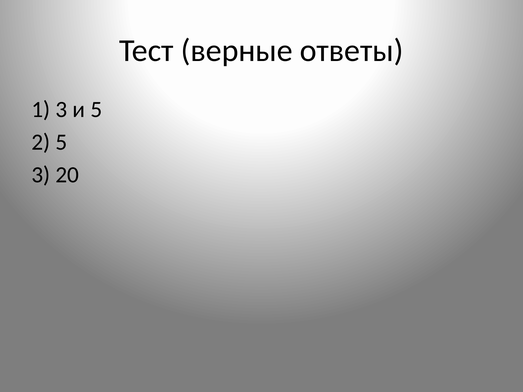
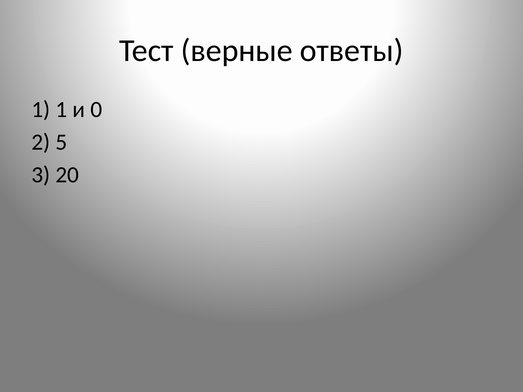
1 3: 3 -> 1 (61, 110)
и 5: 5 -> 0 (96, 110)
